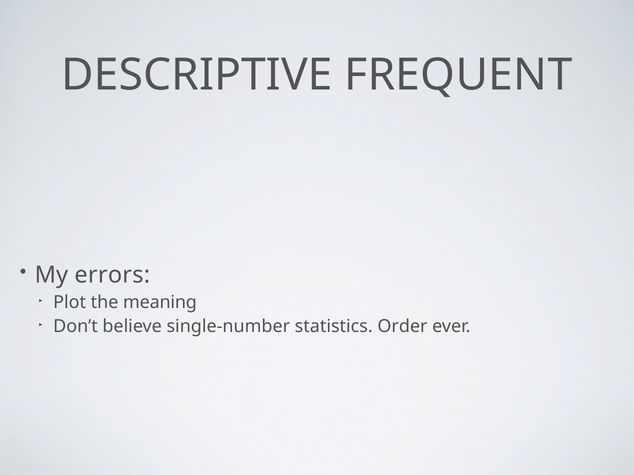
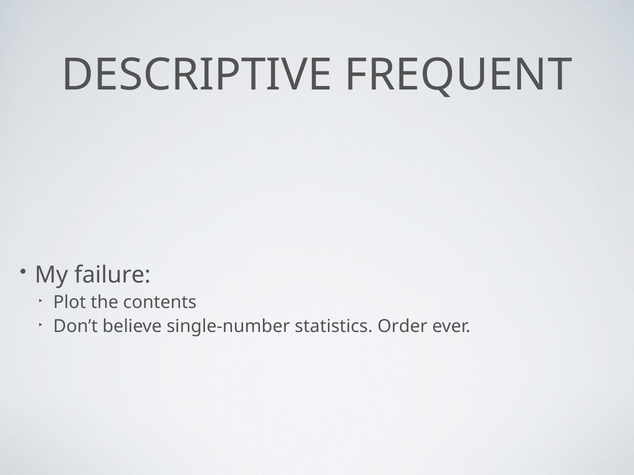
errors: errors -> failure (112, 275)
meaning: meaning -> contents (160, 302)
